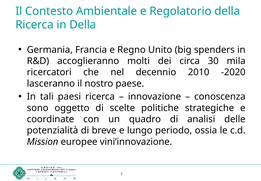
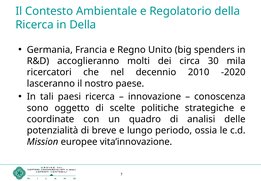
vini’innovazione: vini’innovazione -> vita’innovazione (136, 142)
